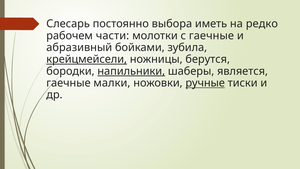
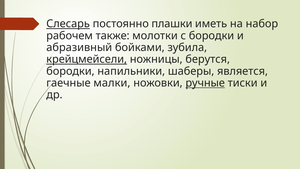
Слесарь underline: none -> present (68, 24)
выбора: выбора -> плашки (172, 24)
редко: редко -> набор (262, 24)
части: части -> также (113, 36)
с гаечные: гаечные -> бородки (211, 36)
напильники underline: present -> none (131, 71)
